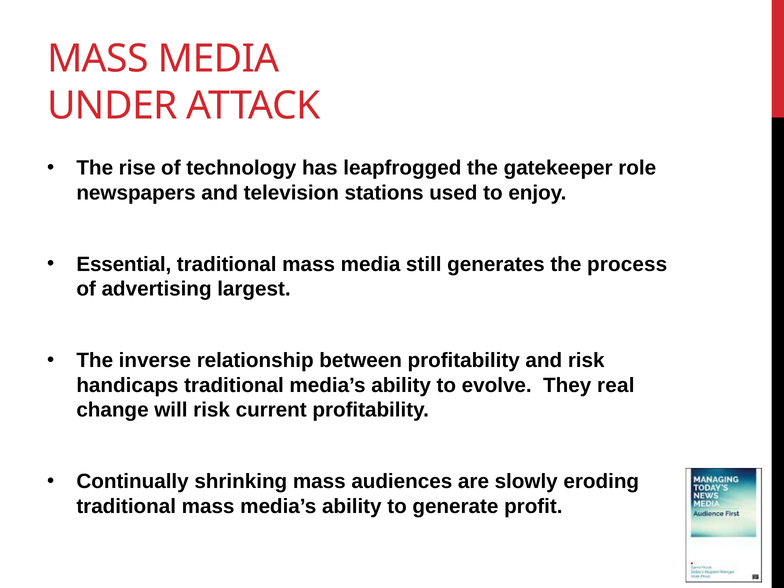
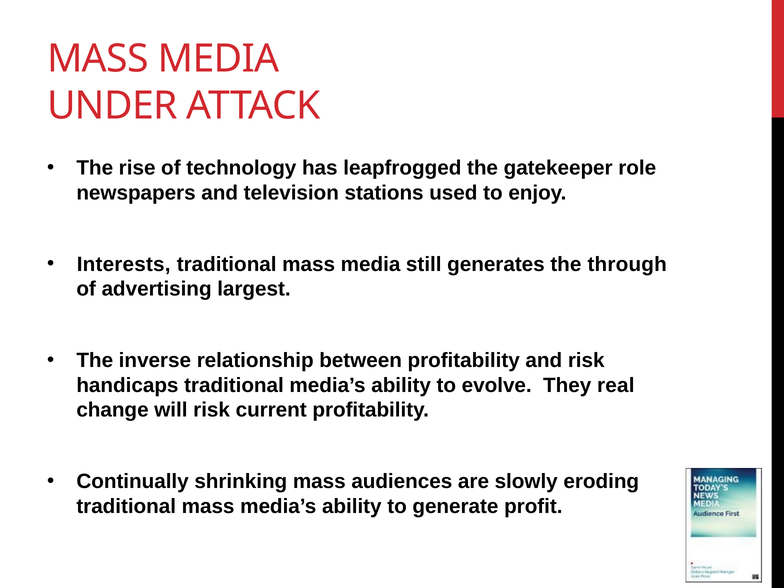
Essential: Essential -> Interests (124, 264)
process: process -> through (627, 264)
